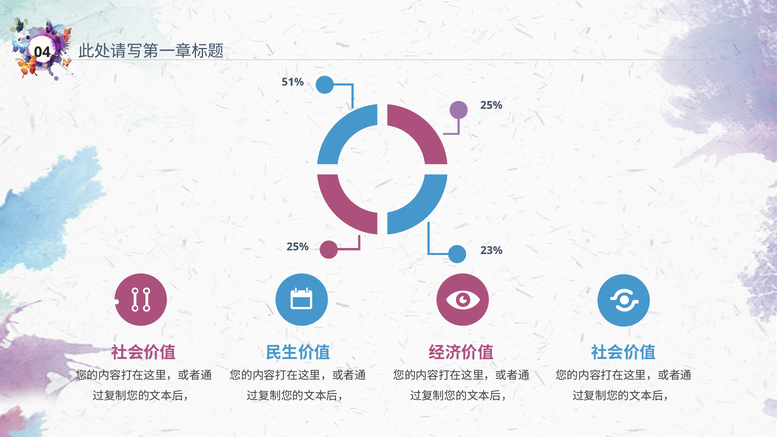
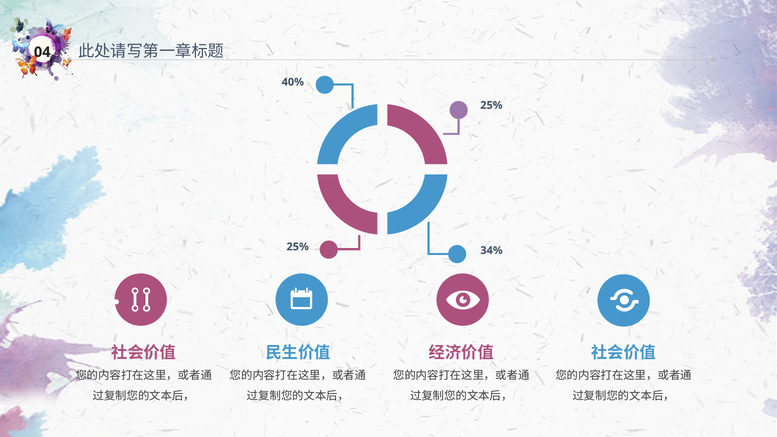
51%: 51% -> 40% (293, 82)
23%: 23% -> 34% (492, 250)
